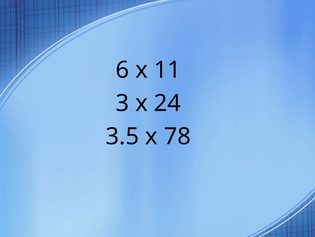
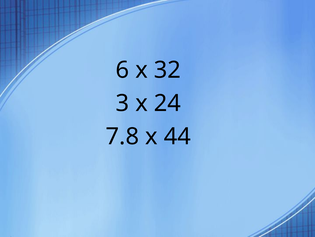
11: 11 -> 32 (167, 70)
3.5: 3.5 -> 7.8 (122, 136)
78: 78 -> 44 (177, 136)
